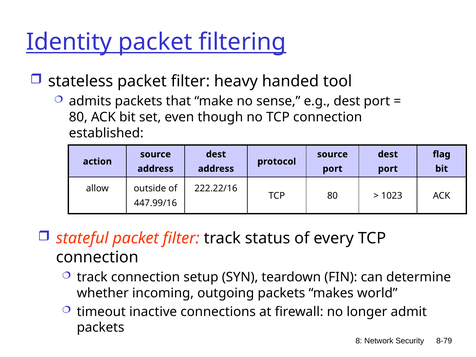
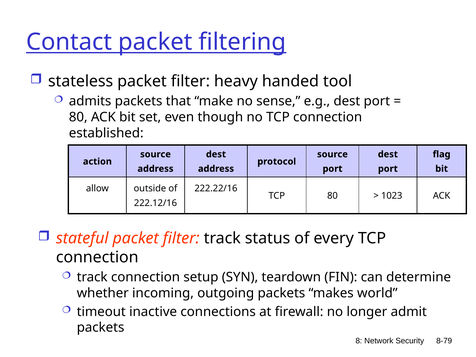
Identity: Identity -> Contact (69, 42)
447.99/16: 447.99/16 -> 222.12/16 (155, 203)
